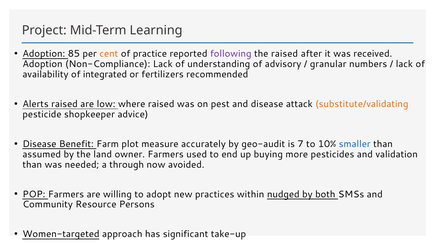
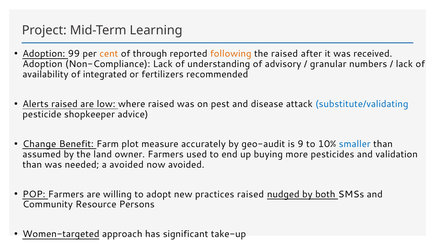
85: 85 -> 99 (74, 54)
practice: practice -> through (150, 54)
following colour: purple -> orange (231, 54)
substitute/validating colour: orange -> blue (362, 104)
Disease: Disease -> Change (39, 144)
7: 7 -> 9 (301, 144)
a through: through -> avoided (127, 164)
practices within: within -> raised (251, 194)
